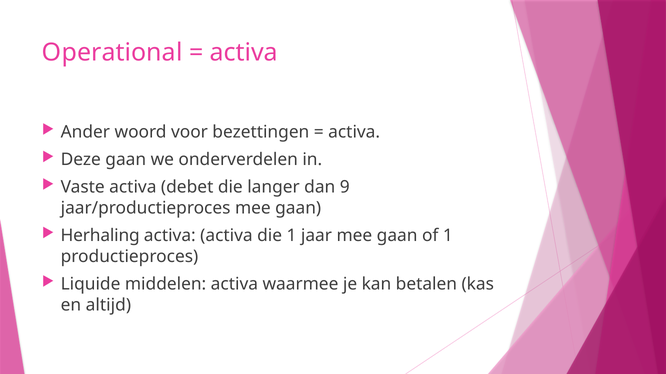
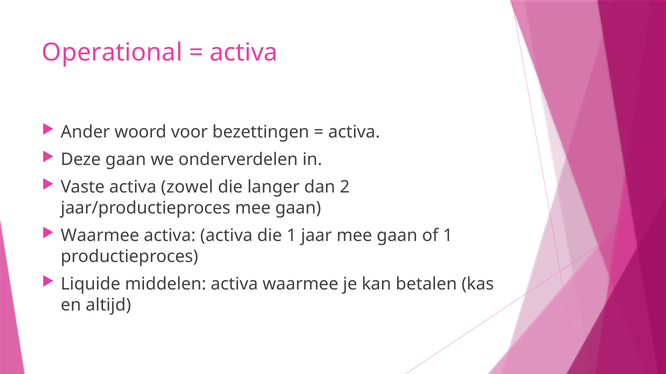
debet: debet -> zowel (187, 188)
9: 9 -> 2 (345, 188)
Herhaling: Herhaling -> Waarmee (100, 236)
